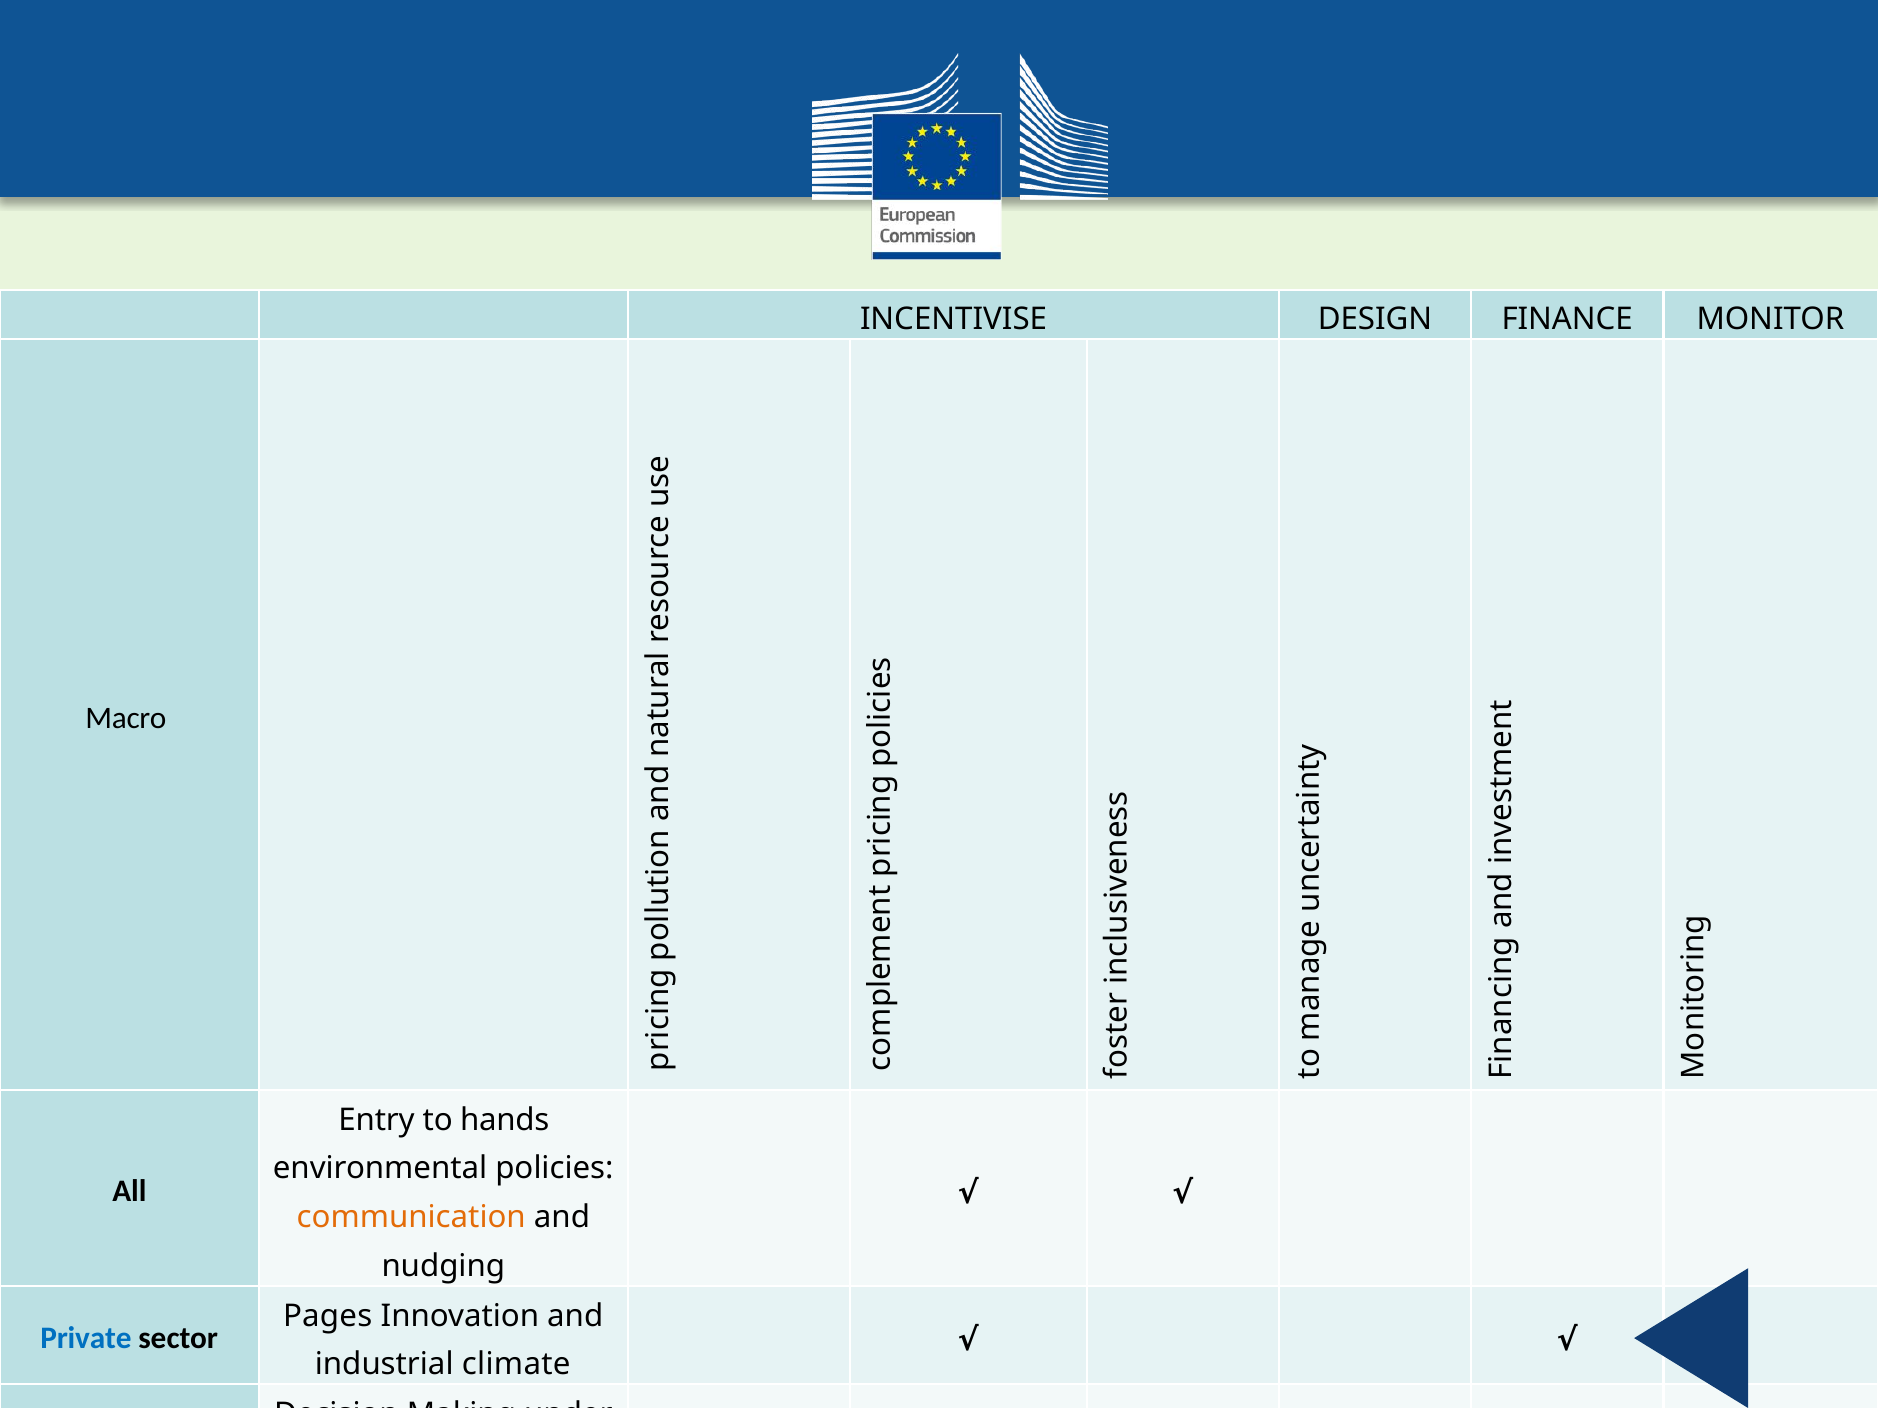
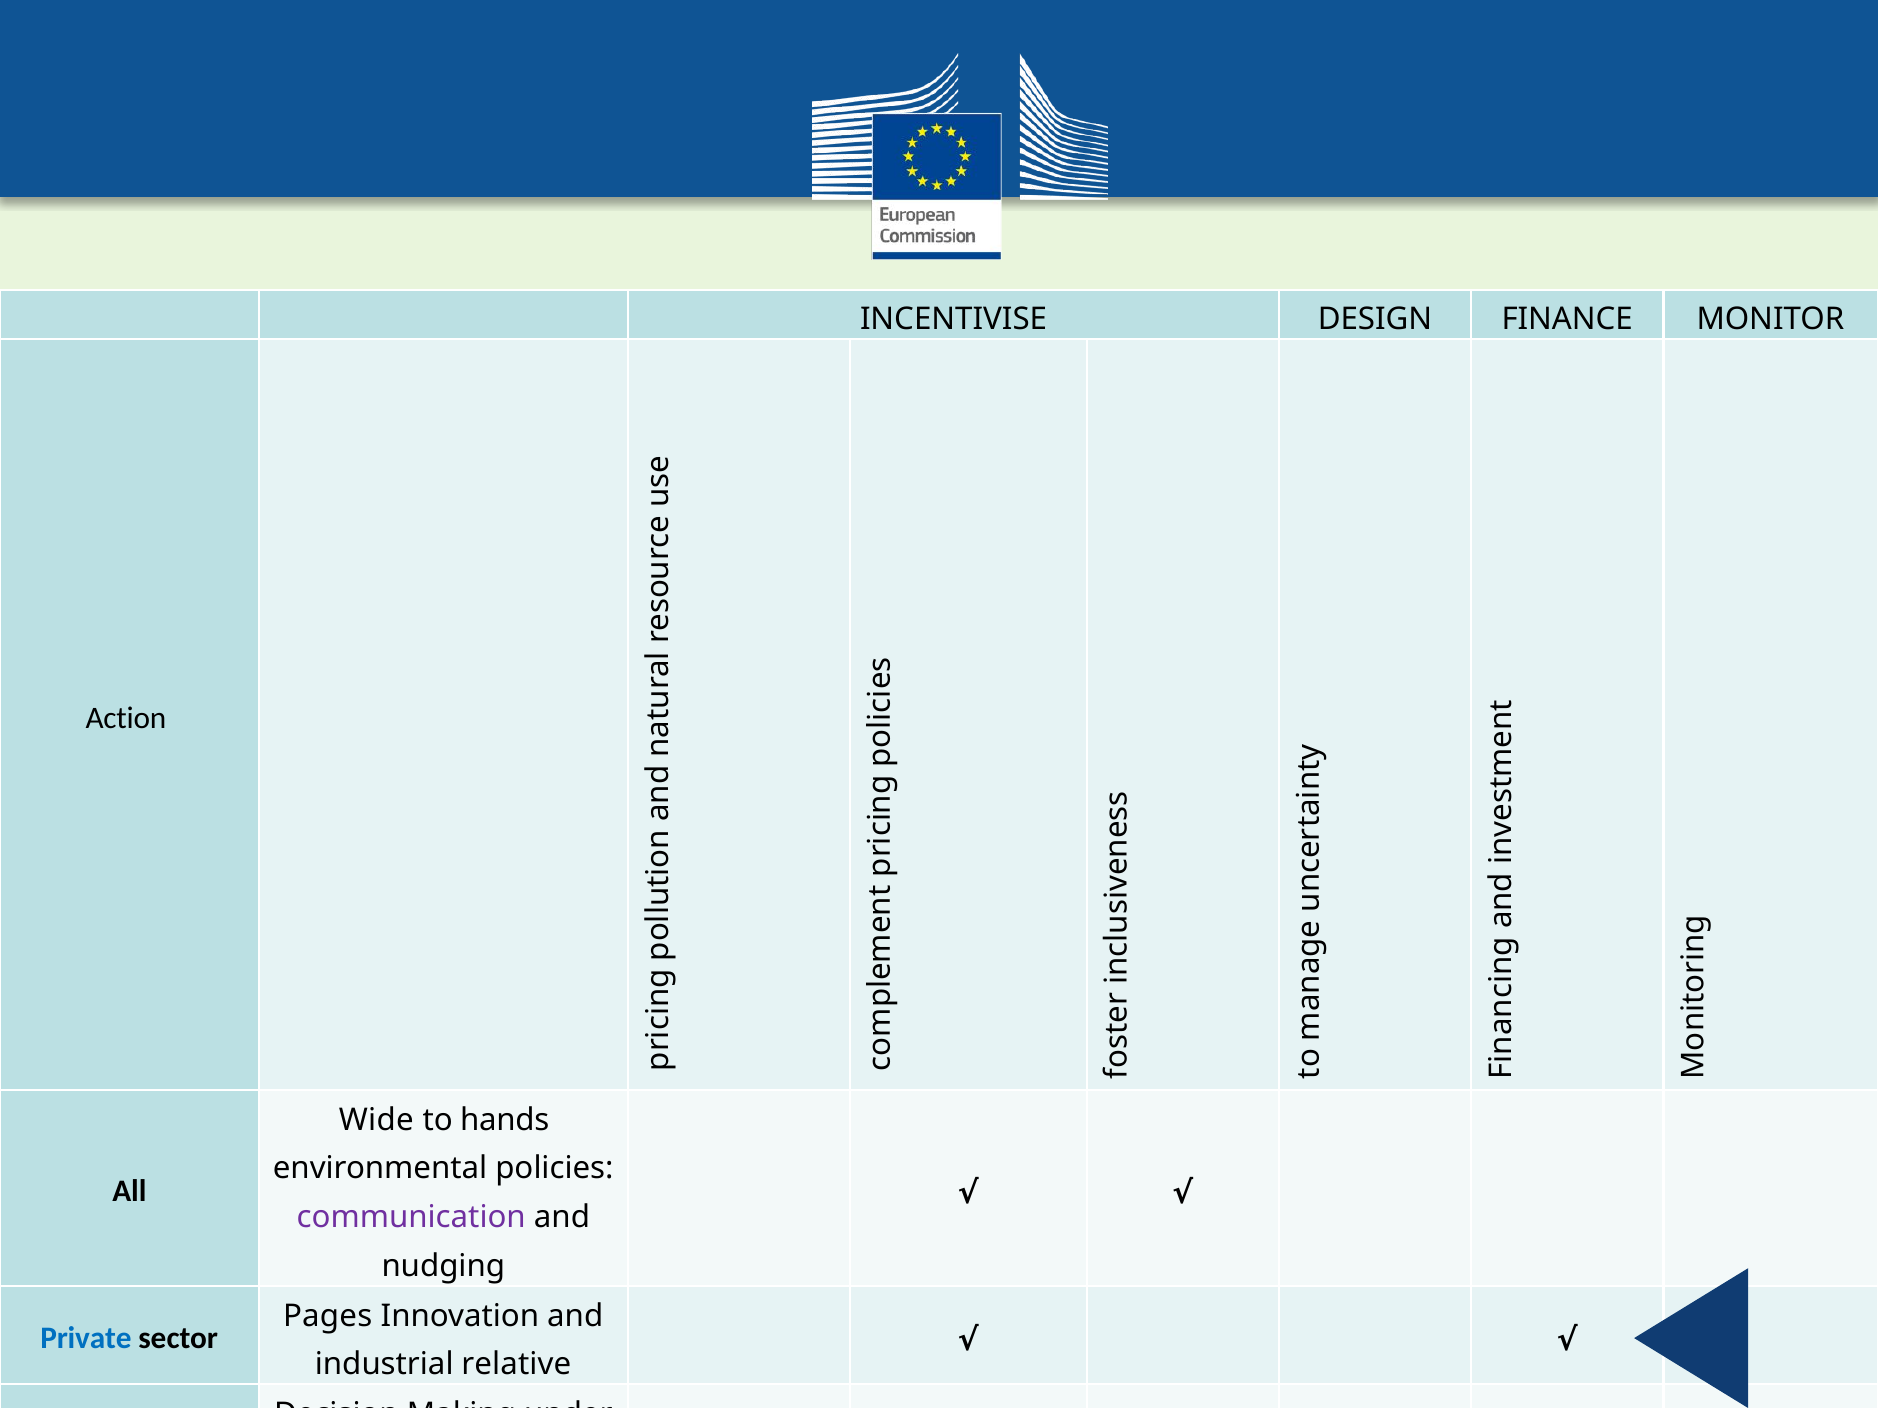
Macro: Macro -> Action (126, 718)
Entry: Entry -> Wide (376, 1120)
communication colour: orange -> purple (411, 1218)
climate: climate -> relative (516, 1365)
